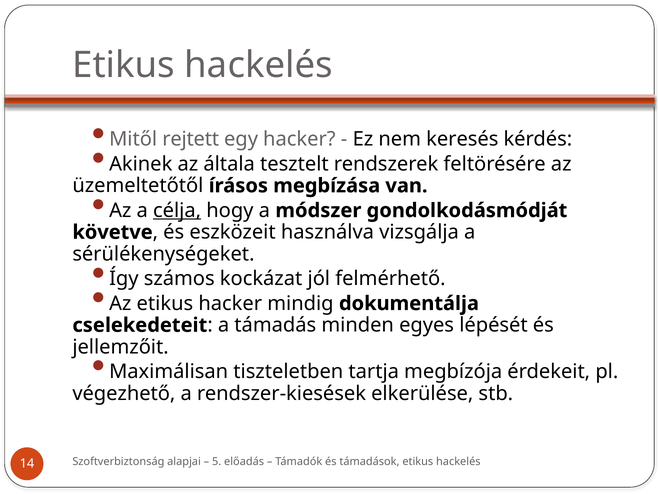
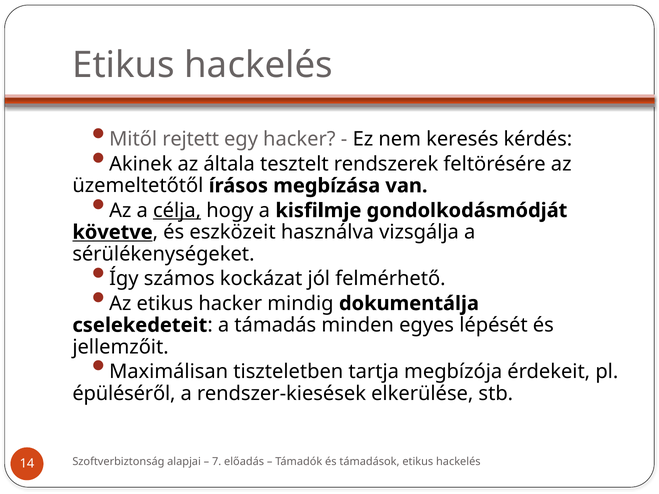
módszer: módszer -> kisfilmje (318, 211)
követve underline: none -> present (113, 232)
végezhető: végezhető -> épüléséről (124, 394)
5: 5 -> 7 (217, 462)
